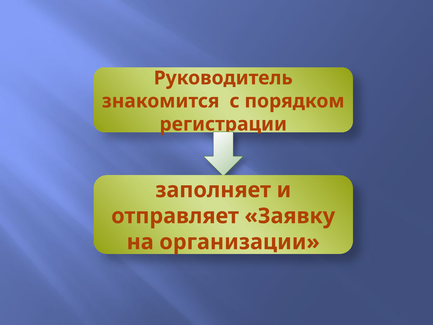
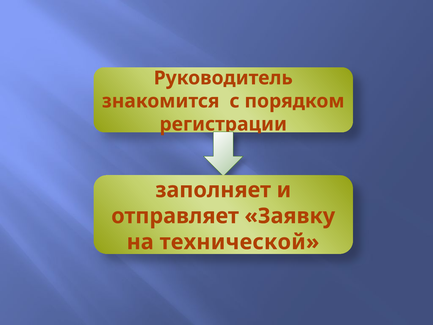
организации: организации -> технической (239, 242)
